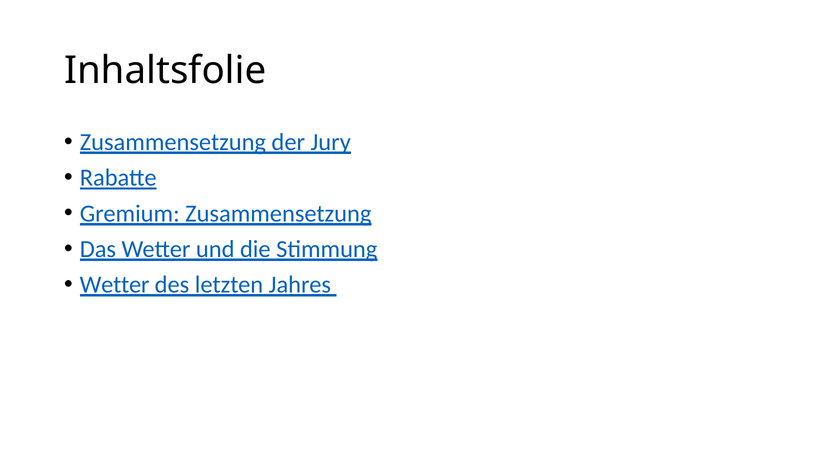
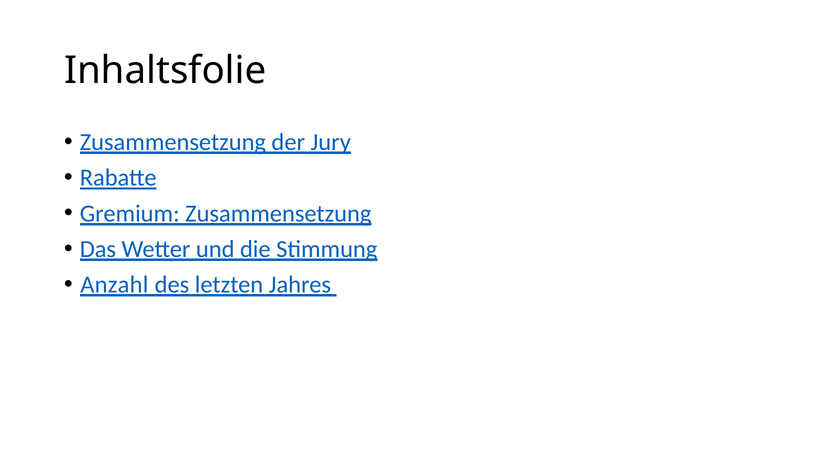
Wetter: Wetter -> Anzahl (114, 285)
